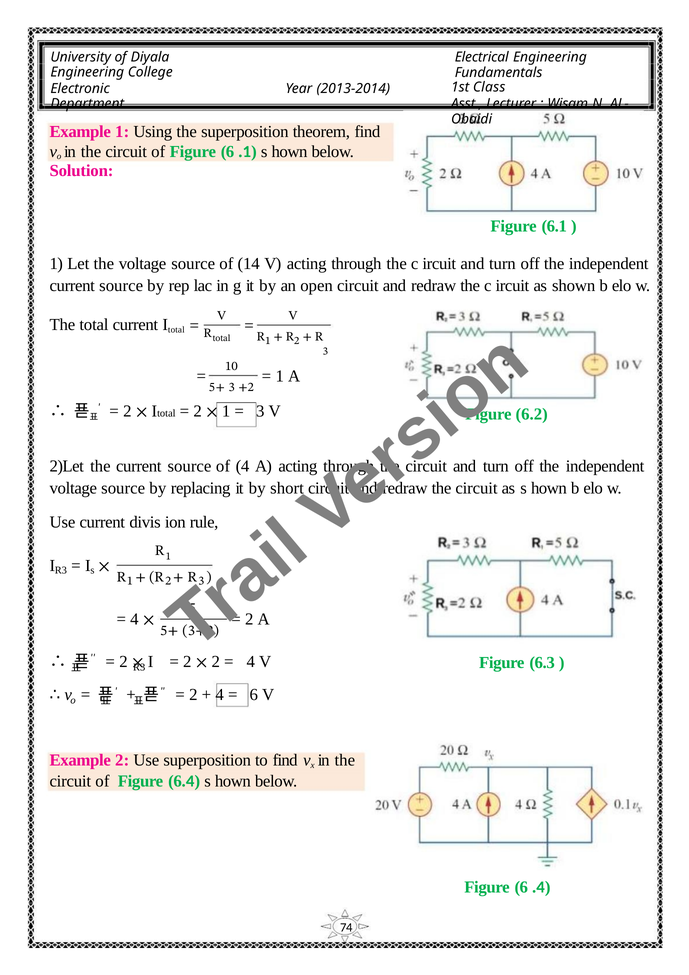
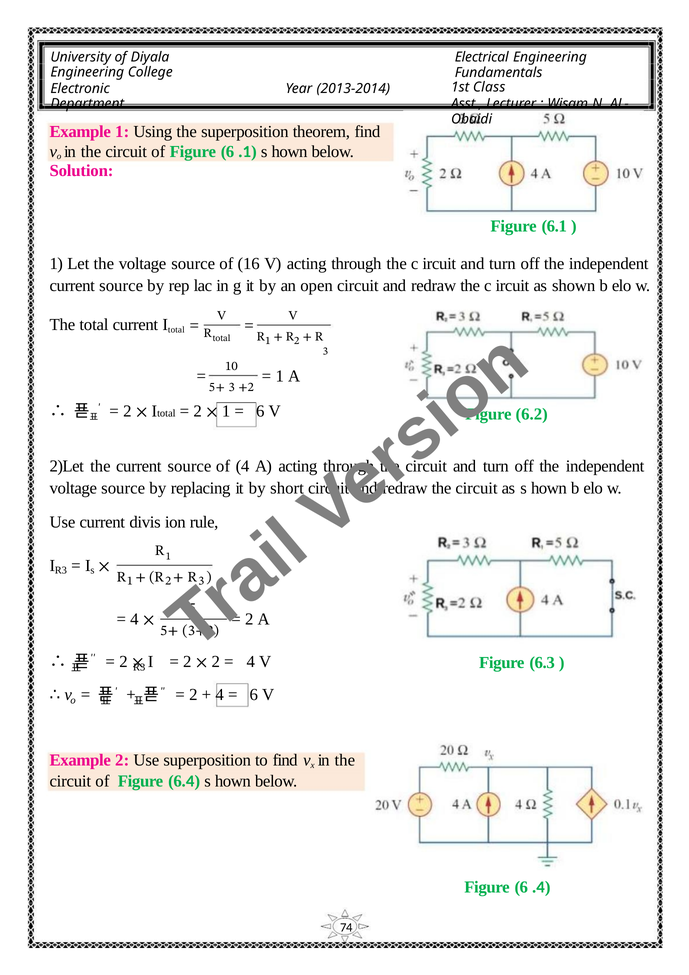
14: 14 -> 16 (249, 264)
3: 3 -> 6 (260, 411)
